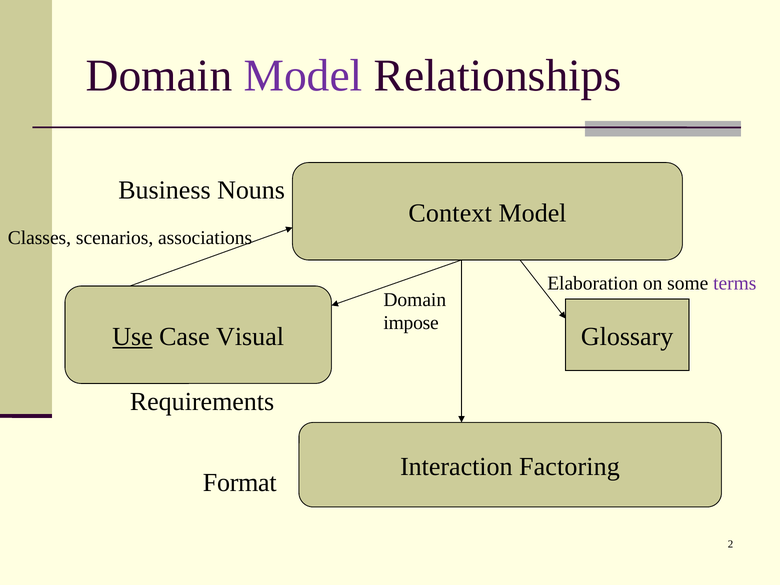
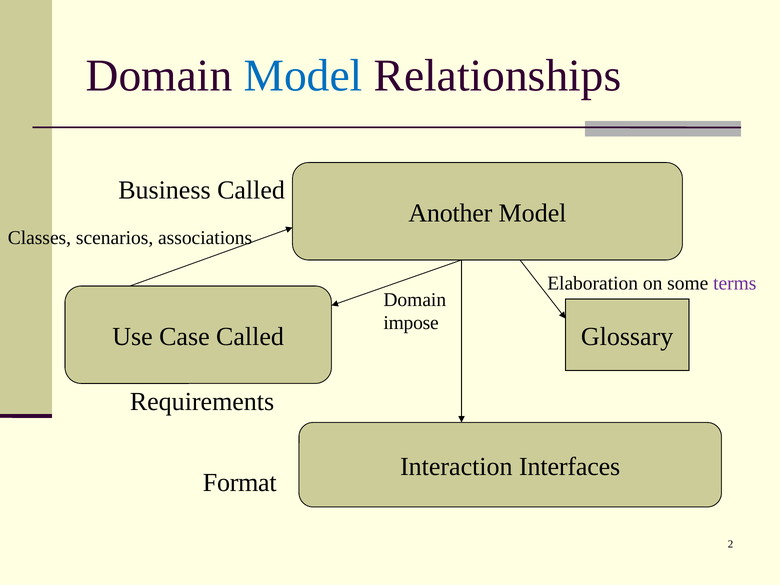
Model colour: purple -> blue (303, 76)
Business Nouns: Nouns -> Called (251, 190)
Context: Context -> Another (450, 213)
Use underline: present -> none (133, 337)
Case Visual: Visual -> Called (250, 337)
Factoring: Factoring -> Interfaces (570, 467)
